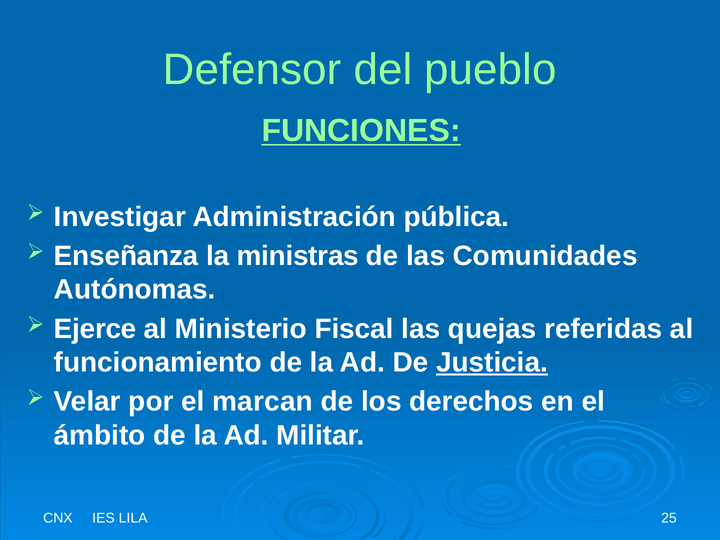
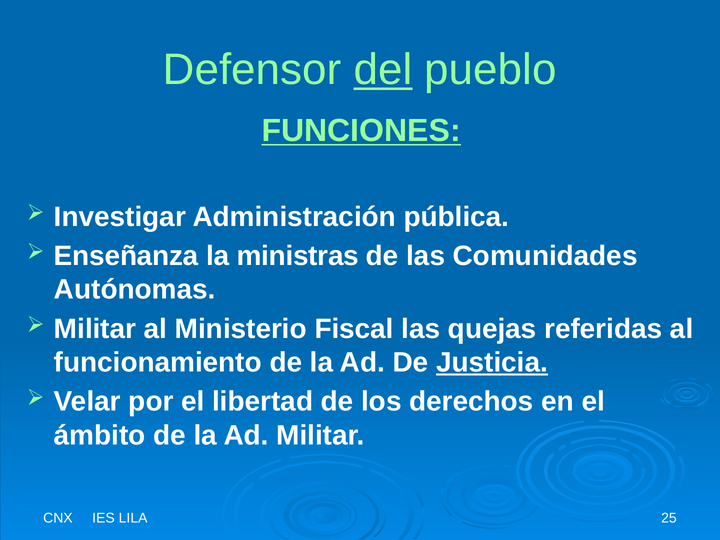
del underline: none -> present (383, 70)
Ejerce: Ejerce -> Militar (95, 329)
marcan: marcan -> libertad (263, 402)
